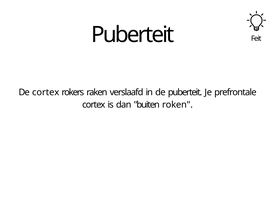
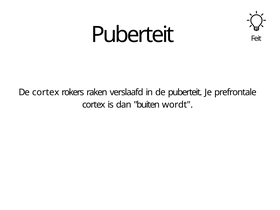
roken: roken -> wordt (177, 105)
